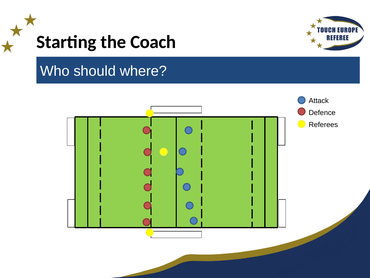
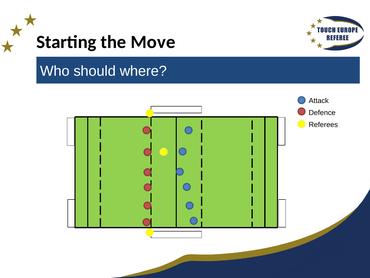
Coach: Coach -> Move (153, 42)
